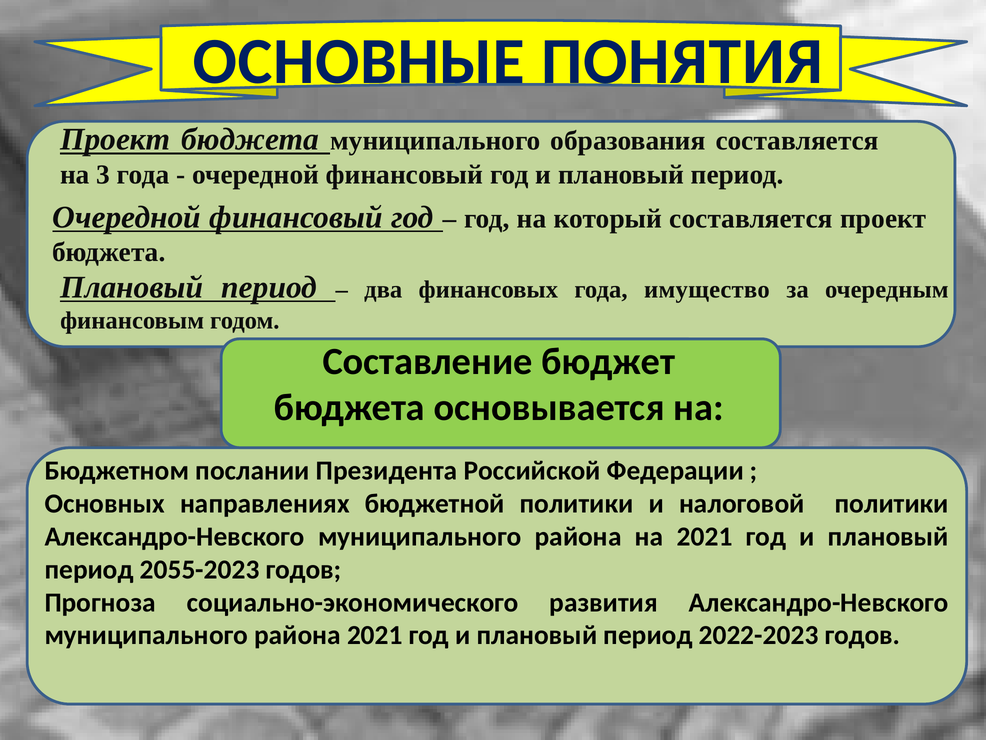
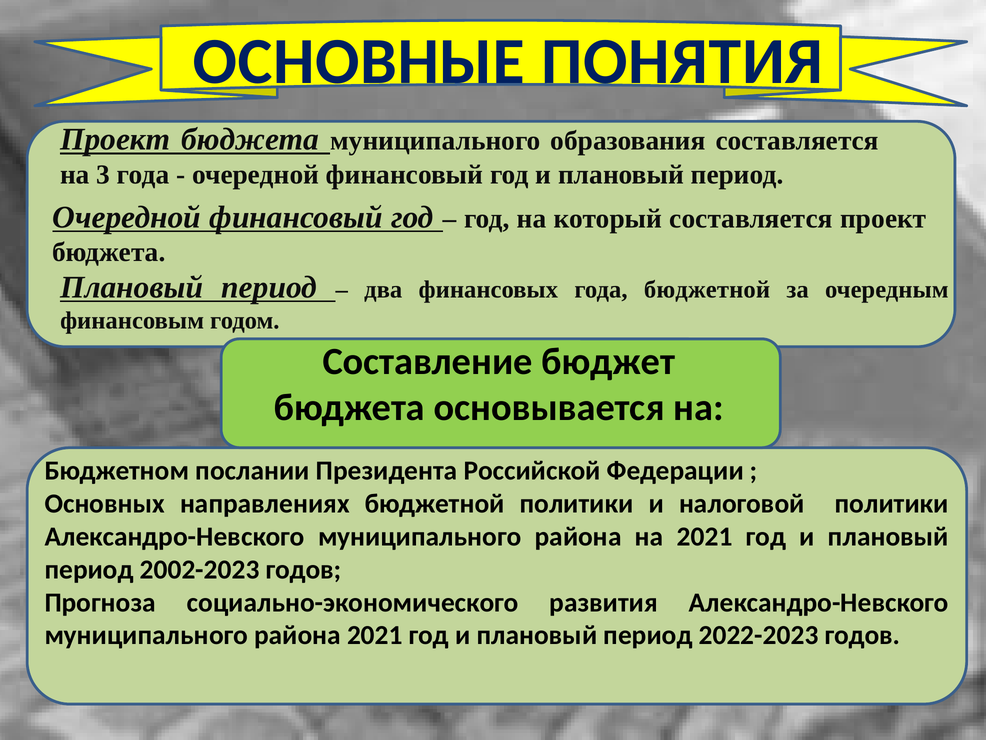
года имущество: имущество -> бюджетной (707, 289)
2055-2023: 2055-2023 -> 2002-2023 (200, 569)
